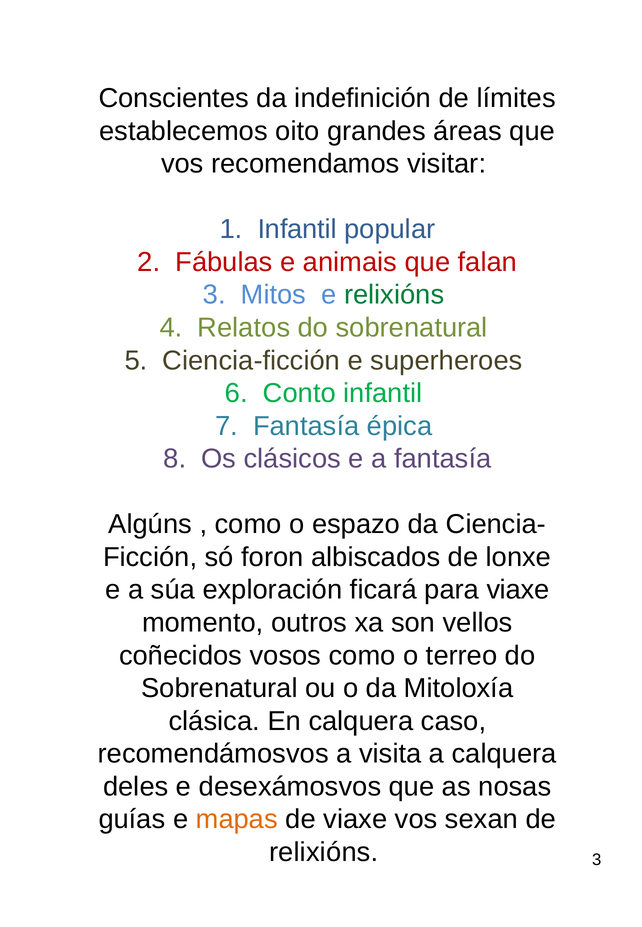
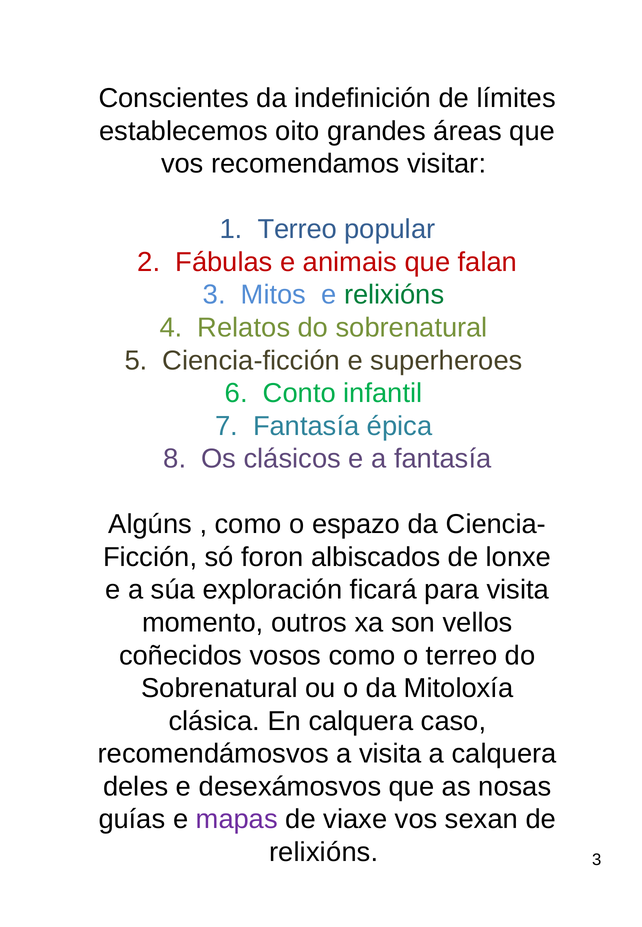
Infantil: Infantil -> Terreo (297, 229)
para viaxe: viaxe -> visita (518, 590)
mapas colour: orange -> purple (237, 820)
